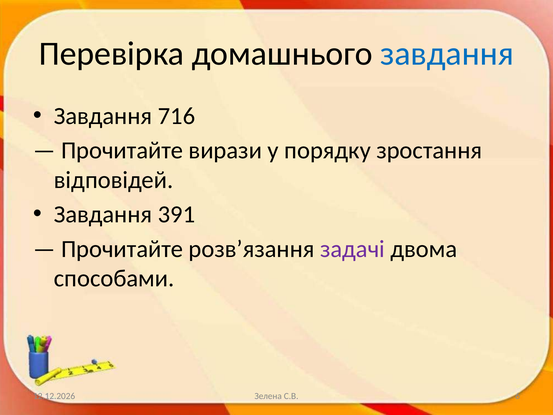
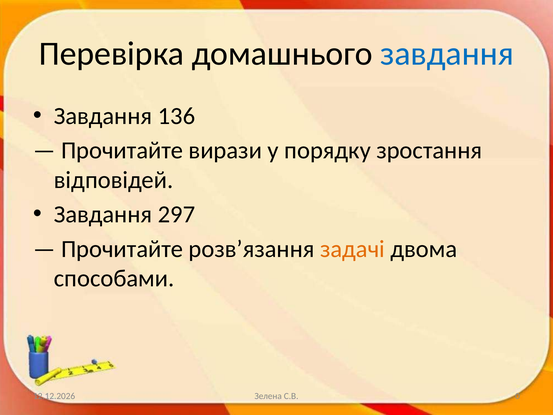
716: 716 -> 136 (177, 116)
391: 391 -> 297 (177, 214)
задачі colour: purple -> orange (352, 249)
6: 6 -> 0 (518, 396)
